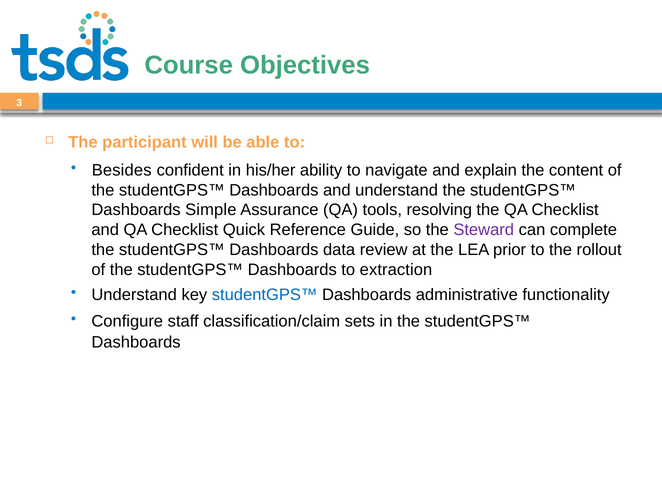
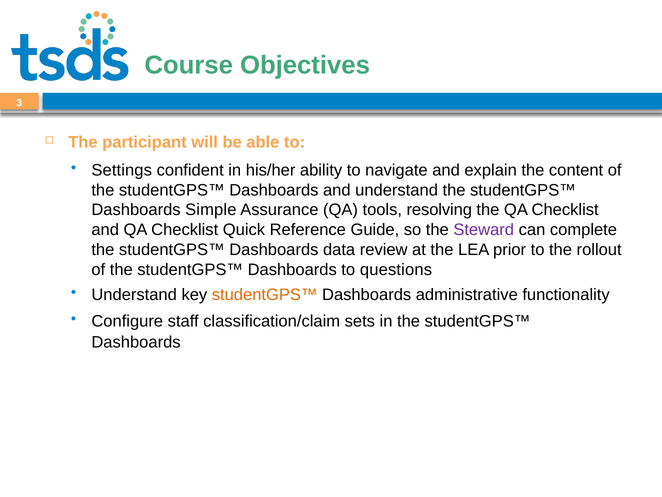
Besides: Besides -> Settings (122, 170)
extraction: extraction -> questions (396, 269)
studentGPS™ colour: blue -> orange (265, 294)
